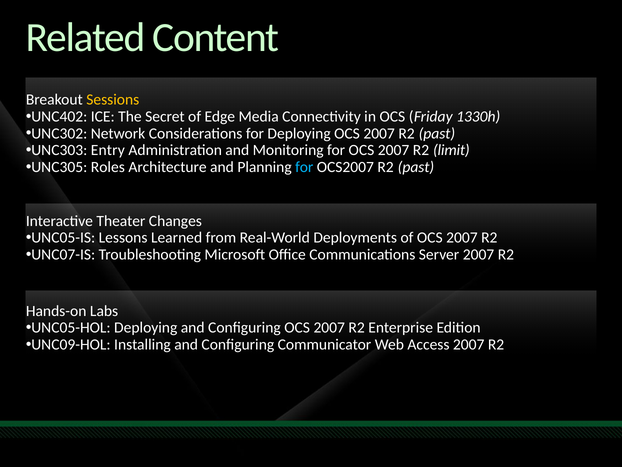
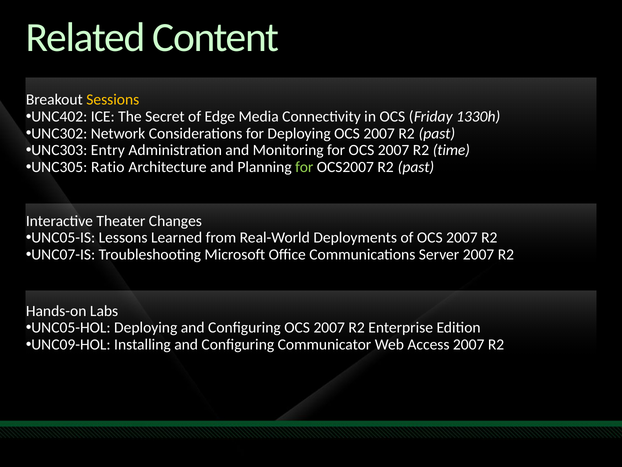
limit: limit -> time (451, 150)
Roles: Roles -> Ratio (108, 167)
for colour: light blue -> light green (304, 167)
